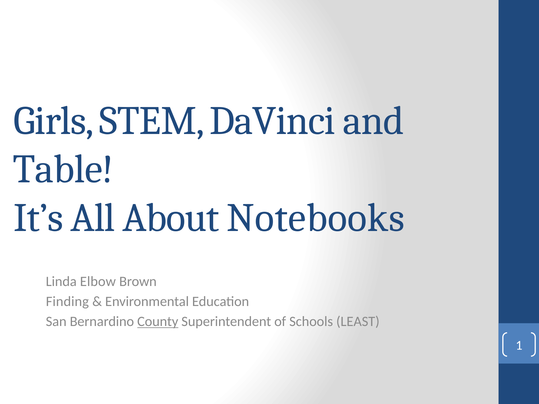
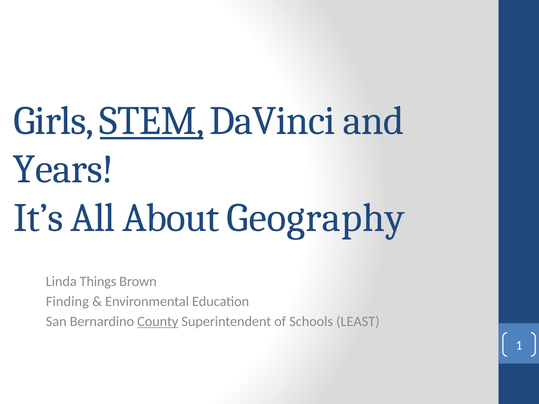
STEM underline: none -> present (152, 121)
Table: Table -> Years (63, 169)
Notebooks: Notebooks -> Geography (316, 218)
Elbow: Elbow -> Things (98, 282)
